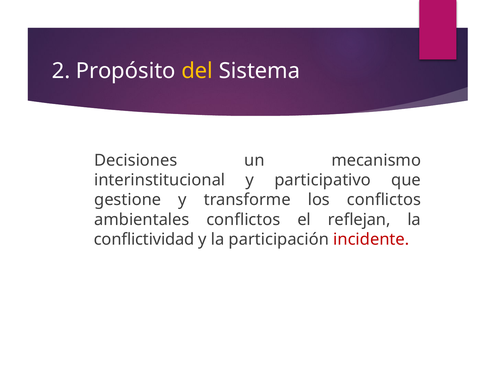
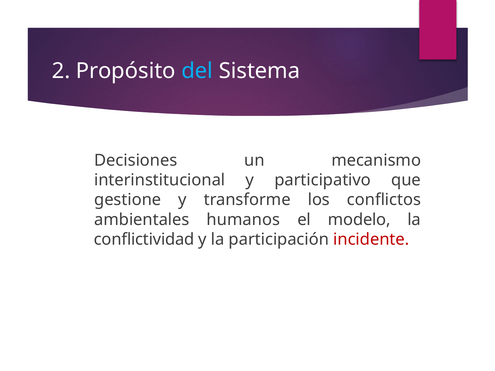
del colour: yellow -> light blue (197, 71)
ambientales conflictos: conflictos -> humanos (243, 220)
reflejan: reflejan -> modelo (359, 220)
